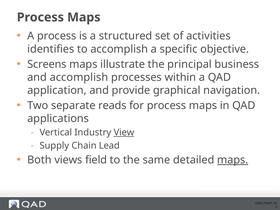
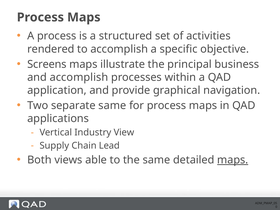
identifies: identifies -> rendered (51, 49)
separate reads: reads -> same (112, 106)
View underline: present -> none (124, 132)
field: field -> able (96, 160)
